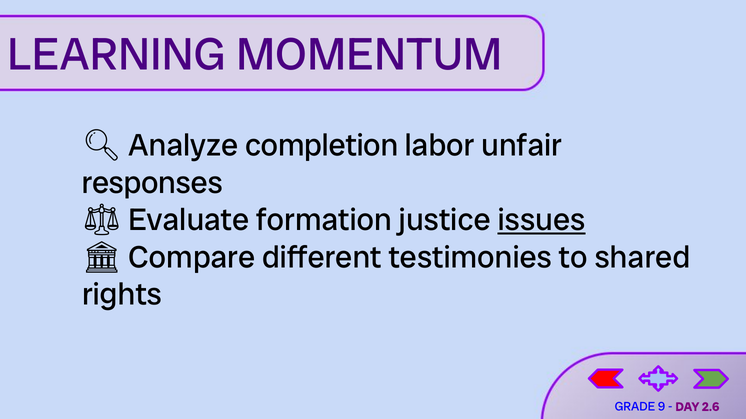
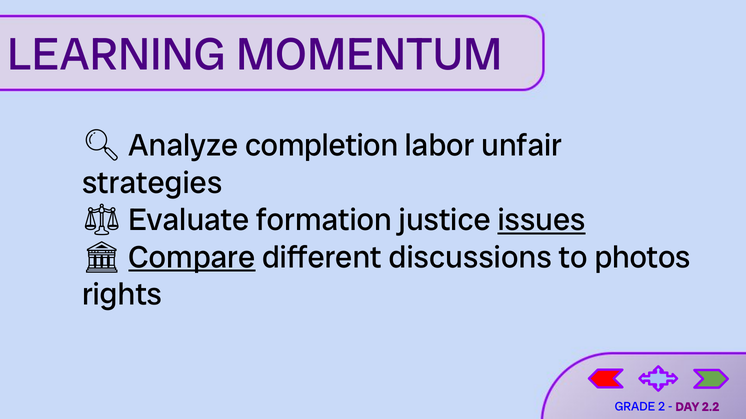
responses: responses -> strategies (152, 183)
Compare underline: none -> present (192, 258)
testimonies: testimonies -> discussions (470, 258)
shared: shared -> photos (643, 258)
9: 9 -> 2 (662, 407)
2.6: 2.6 -> 2.2 (711, 407)
